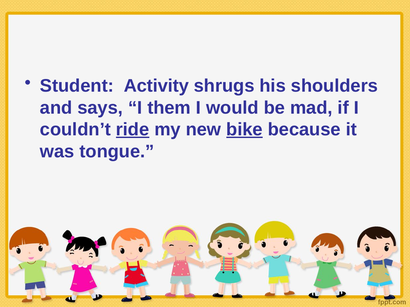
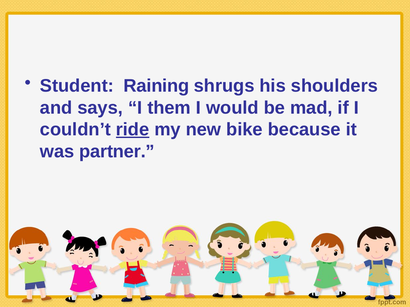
Activity: Activity -> Raining (156, 86)
bike underline: present -> none (244, 130)
tongue: tongue -> partner (117, 152)
